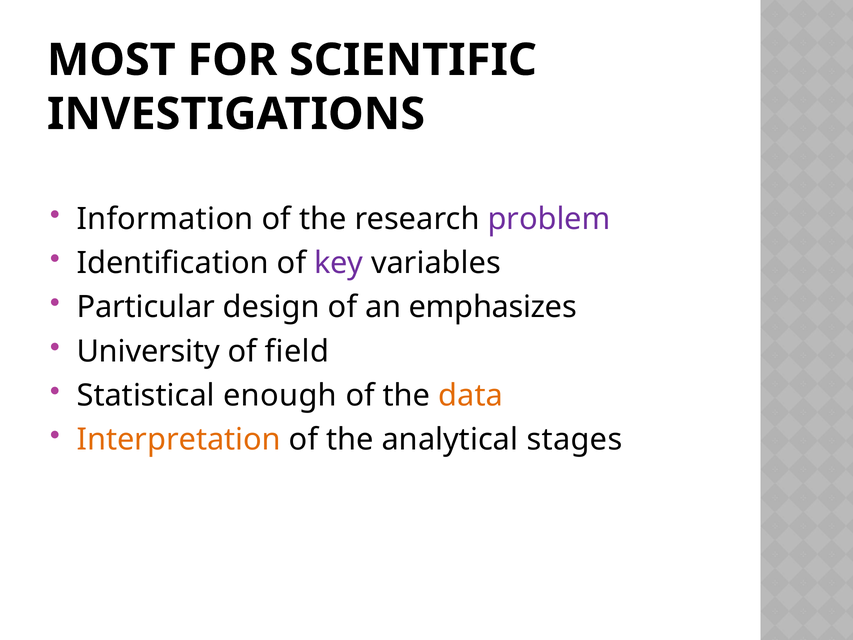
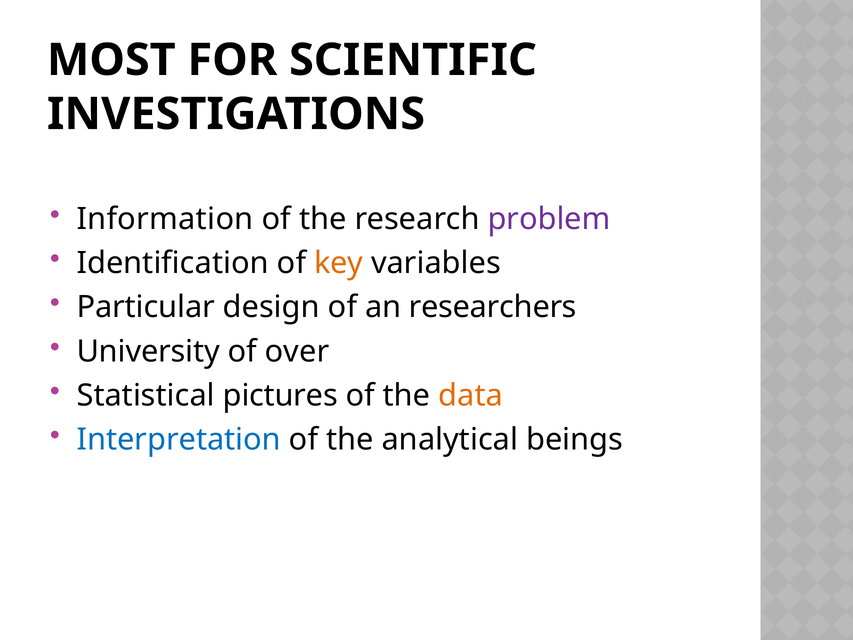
key colour: purple -> orange (339, 263)
emphasizes: emphasizes -> researchers (493, 307)
field: field -> over (297, 351)
enough: enough -> pictures (280, 395)
Interpretation colour: orange -> blue (179, 439)
stages: stages -> beings (575, 439)
